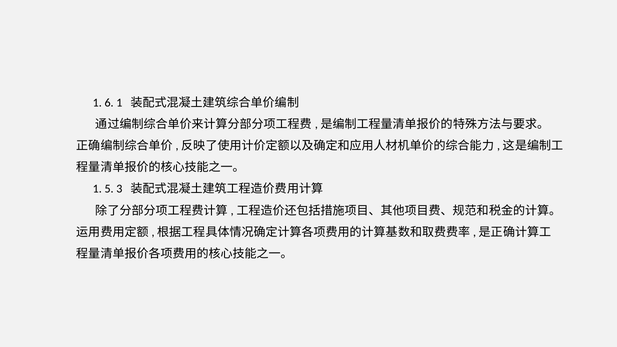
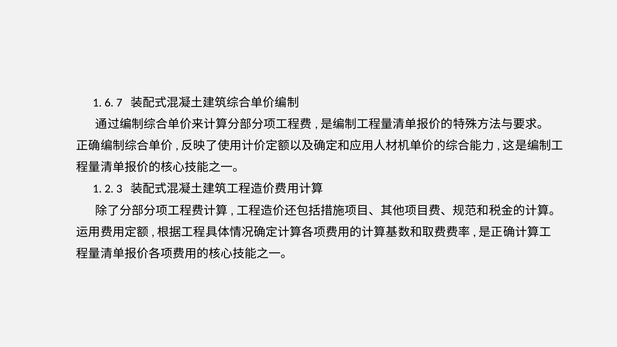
6 1: 1 -> 7 (119, 103)
5: 5 -> 2 (109, 189)
